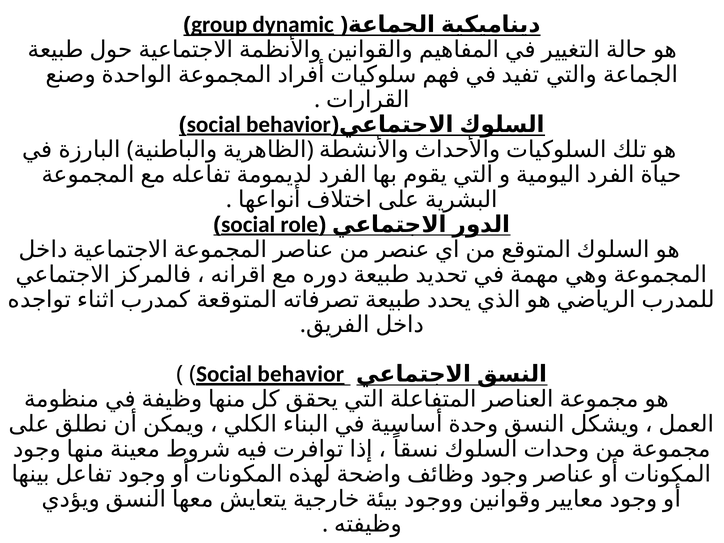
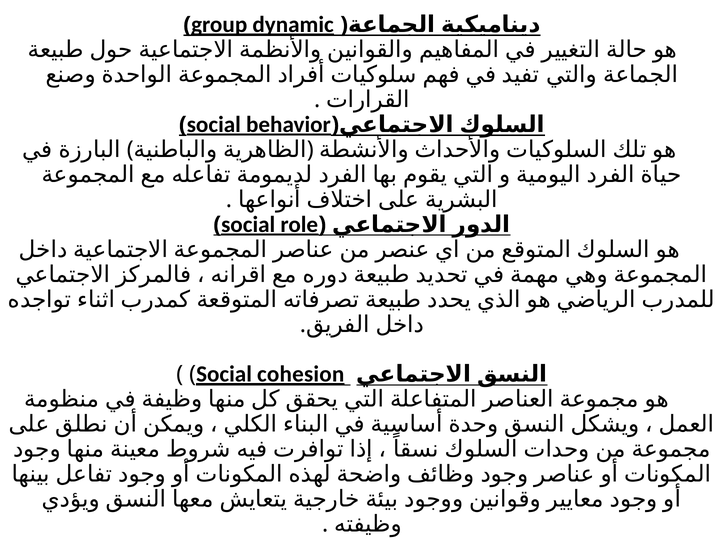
behavior: behavior -> cohesion (301, 374)
